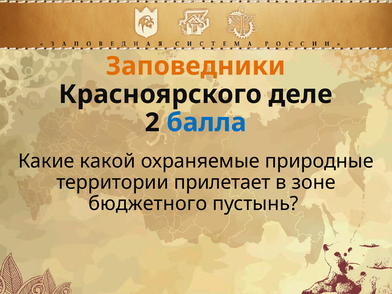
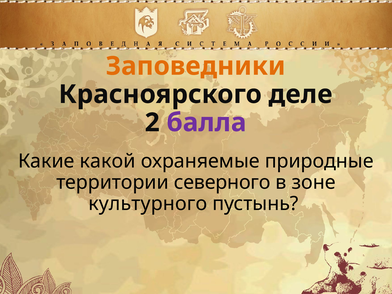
балла colour: blue -> purple (206, 123)
прилетает: прилетает -> северного (222, 182)
бюджетного: бюджетного -> культурного (148, 204)
